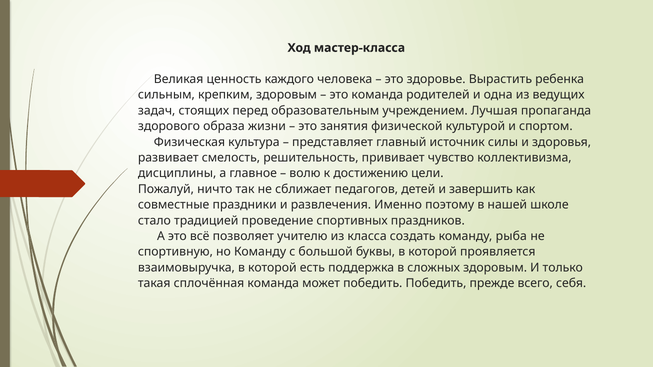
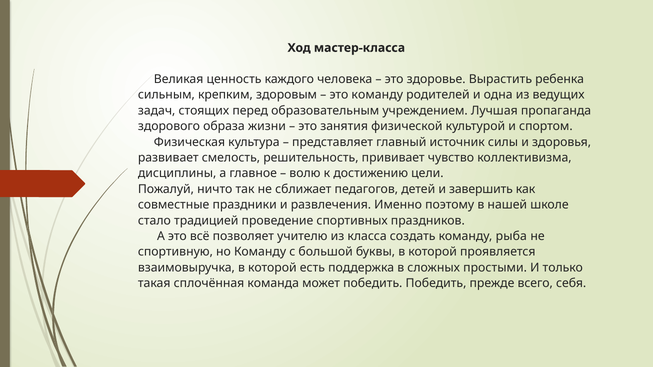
это команда: команда -> команду (377, 95)
сложных здоровым: здоровым -> простыми (495, 268)
